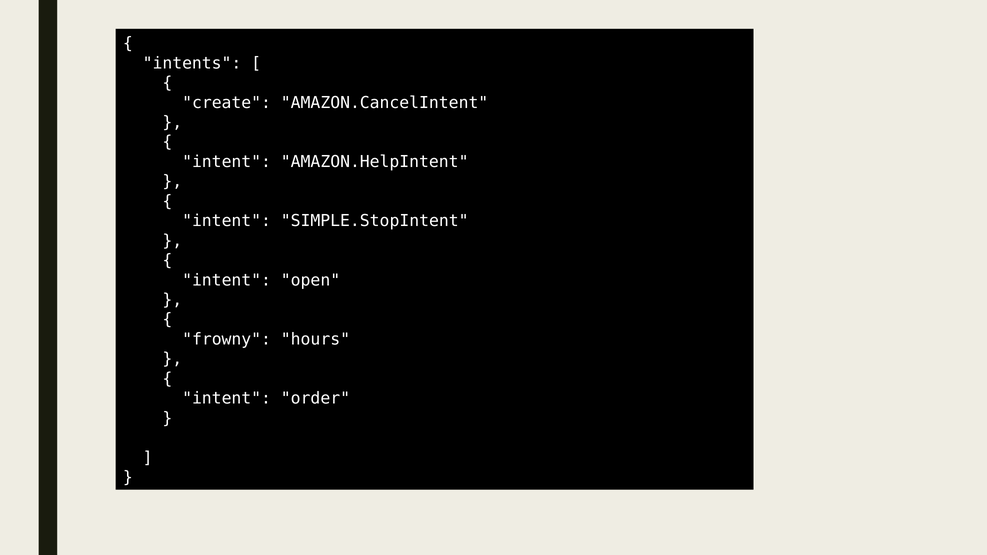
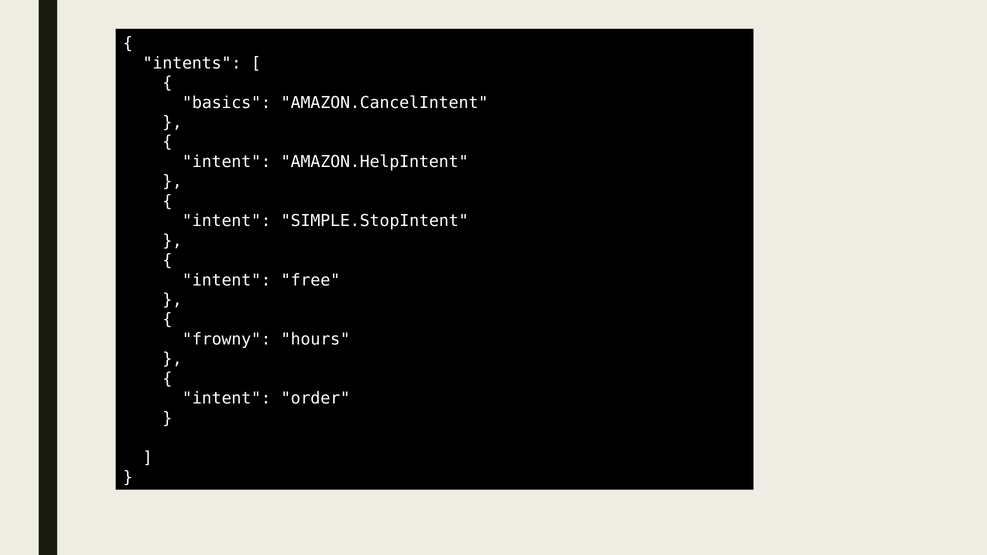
create: create -> basics (227, 103)
open: open -> free (310, 280)
